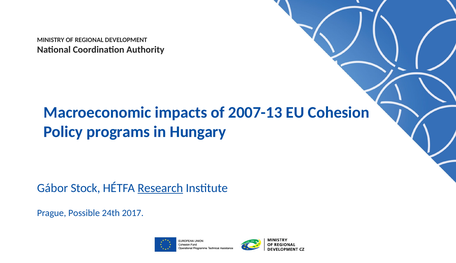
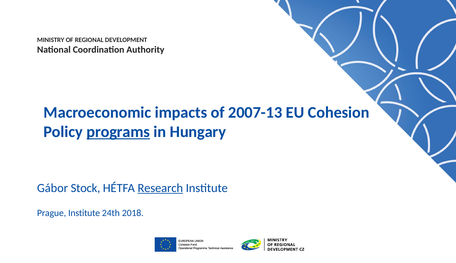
programs underline: none -> present (118, 132)
Prague Possible: Possible -> Institute (84, 213)
2017: 2017 -> 2018 (133, 213)
